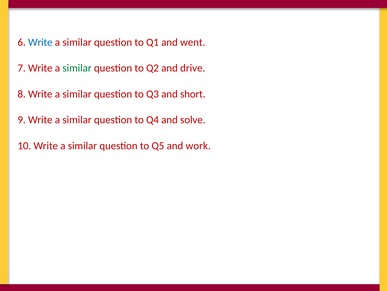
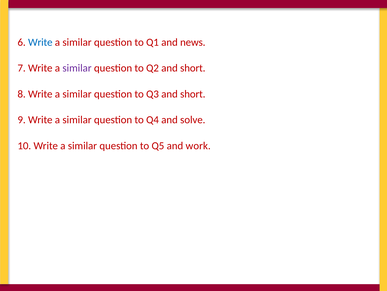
went: went -> news (193, 42)
similar colour: green -> purple (77, 68)
Q2 and drive: drive -> short (193, 68)
